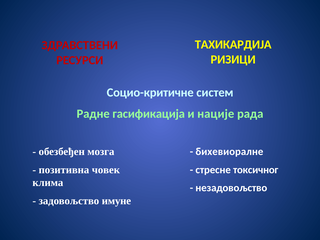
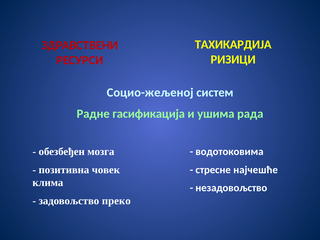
Социо-критичне: Социо-критичне -> Социо-жељеној (150, 93)
нације: нације -> ушима (216, 114)
бихевиоралне: бихевиоралне -> водотоковима (229, 152)
токсичног: токсичног -> најчешће (256, 170)
имуне: имуне -> преко (116, 201)
